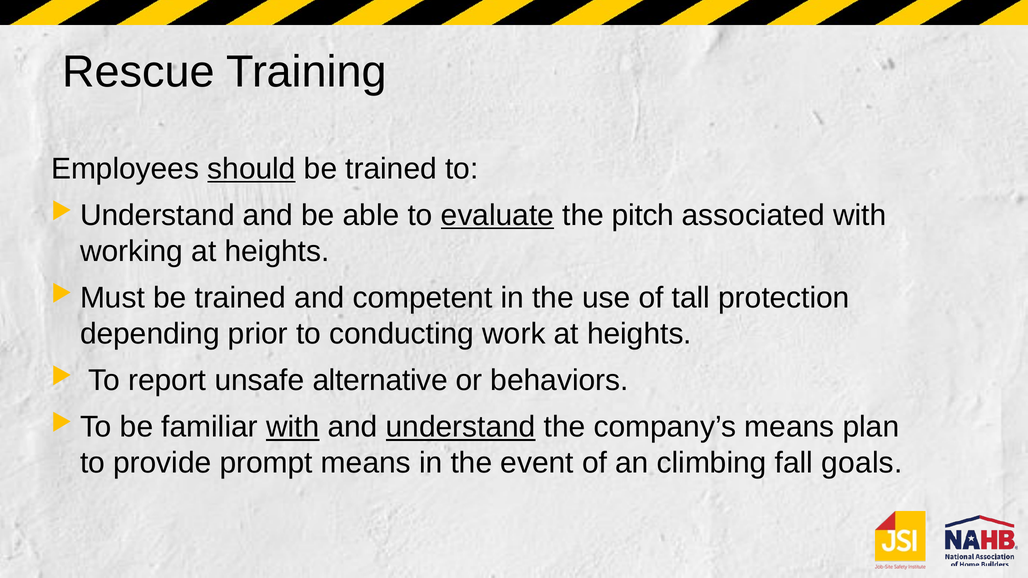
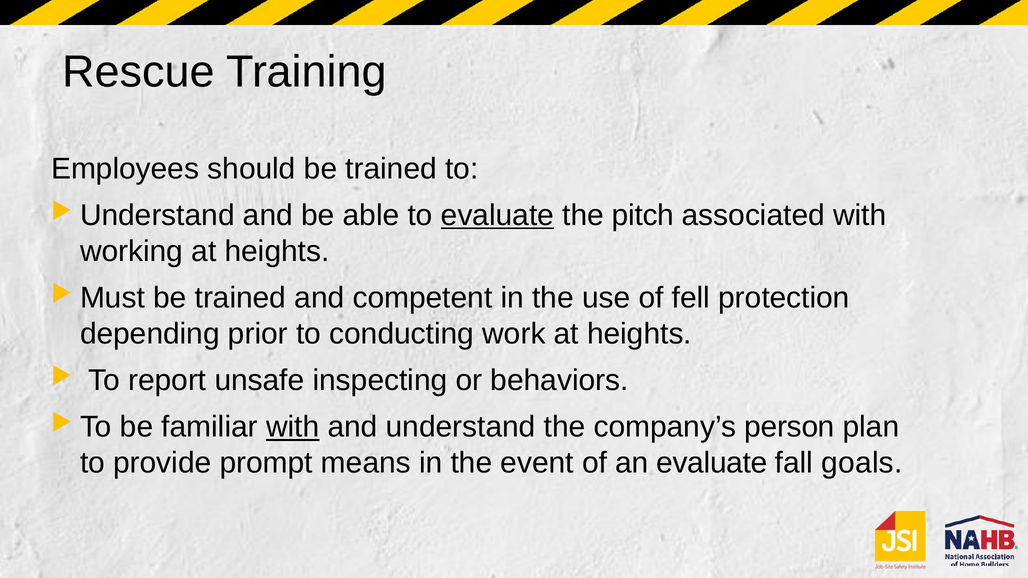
should underline: present -> none (252, 169)
tall: tall -> fell (691, 298)
alternative: alternative -> inspecting (380, 381)
understand underline: present -> none (461, 427)
company’s means: means -> person (790, 427)
an climbing: climbing -> evaluate (712, 463)
